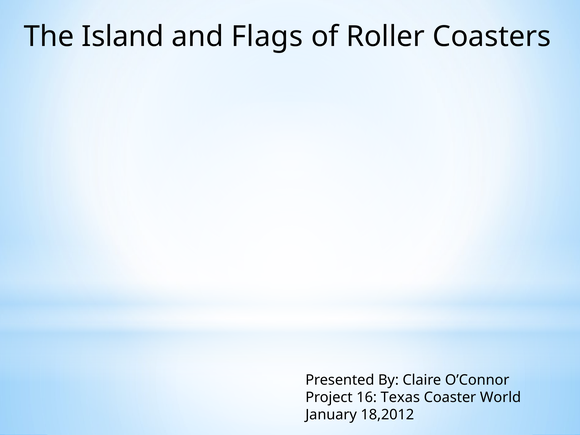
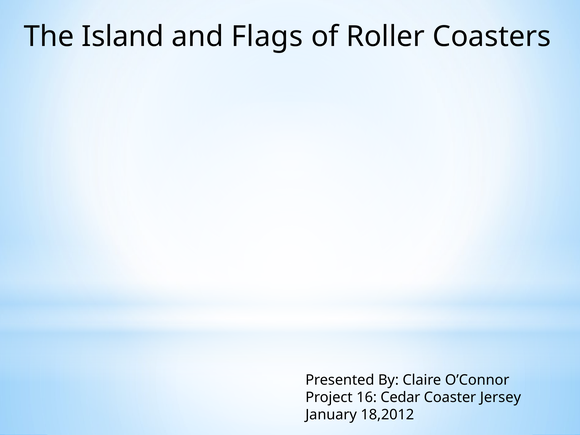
Texas: Texas -> Cedar (400, 397)
World: World -> Jersey (500, 397)
